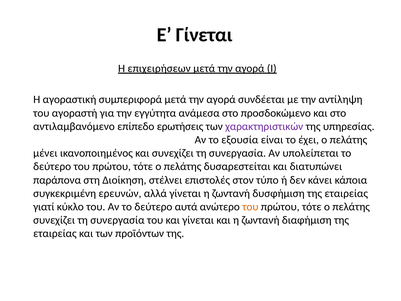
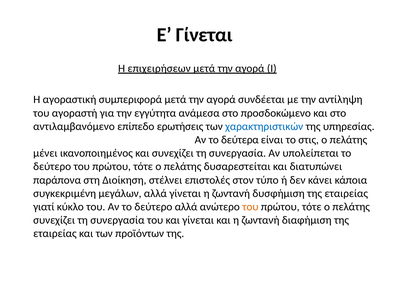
χαρακτηριστικών colour: purple -> blue (264, 126)
εξουσία: εξουσία -> δεύτερα (240, 140)
έχει: έχει -> στις (309, 140)
ερευνών: ερευνών -> μεγάλων (120, 193)
δεύτερο αυτά: αυτά -> αλλά (186, 207)
